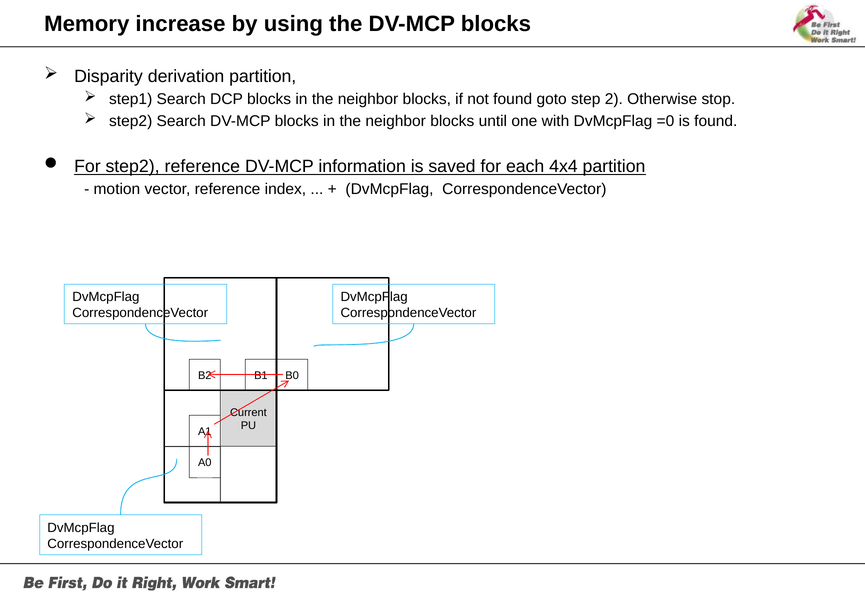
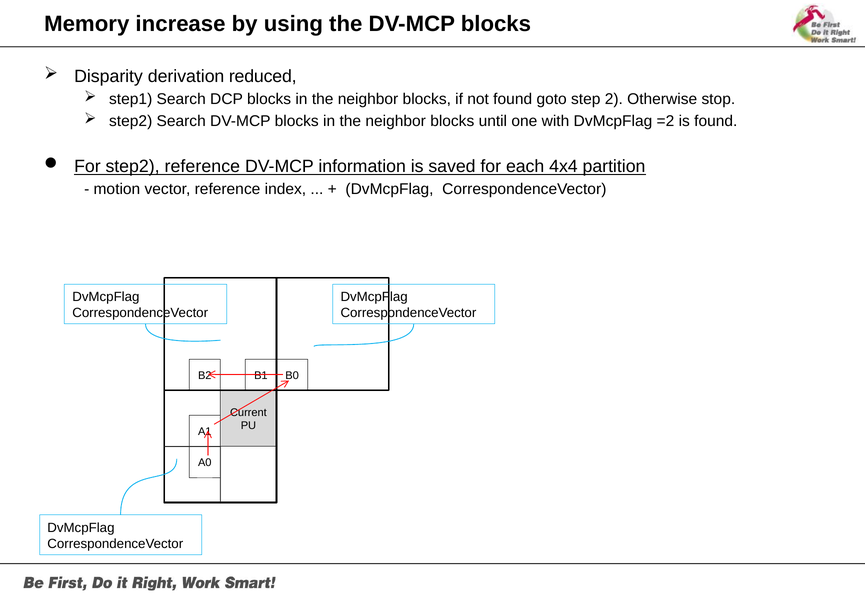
derivation partition: partition -> reduced (263, 76)
=0: =0 -> =2 (665, 121)
